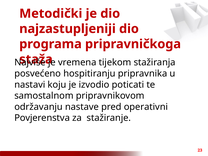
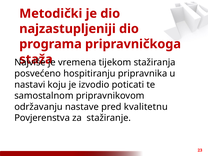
operativni: operativni -> kvalitetnu (146, 107)
